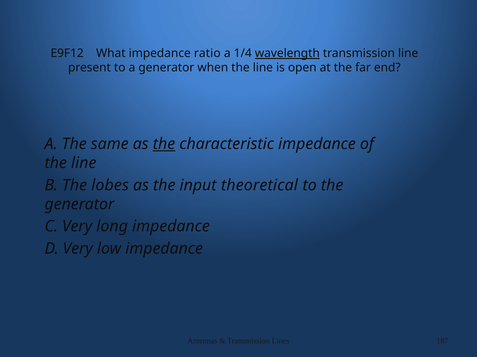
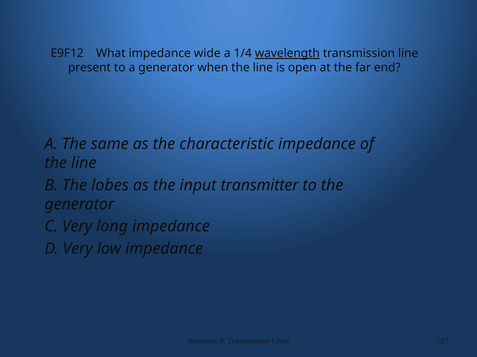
ratio: ratio -> wide (207, 53)
the underline: present -> none (164, 144)
theoretical: theoretical -> transmitter (260, 186)
